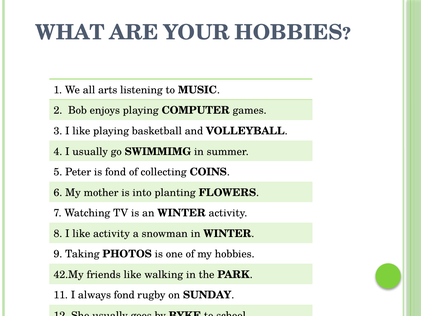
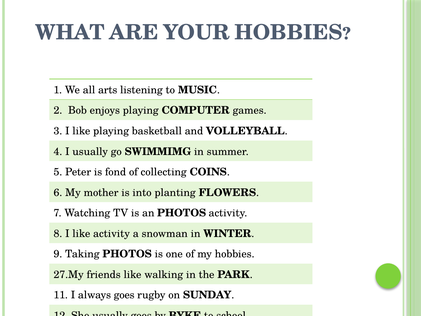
an WINTER: WINTER -> PHOTOS (182, 213)
42.My: 42.My -> 27.My (69, 274)
always fond: fond -> goes (124, 295)
